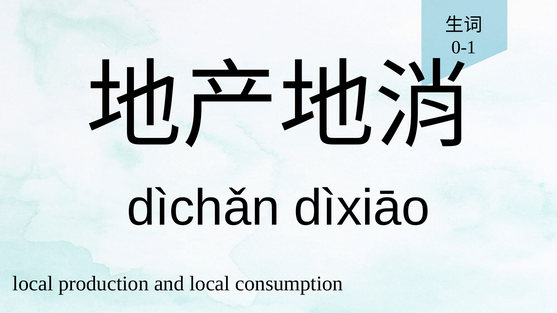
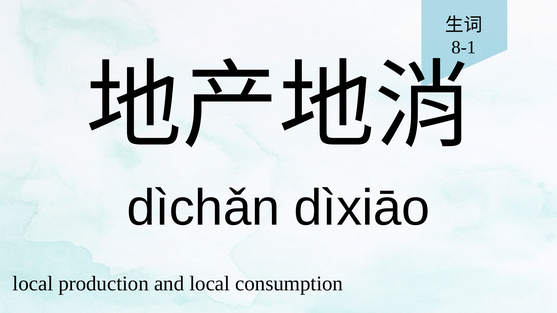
0-1: 0-1 -> 8-1 (464, 48)
